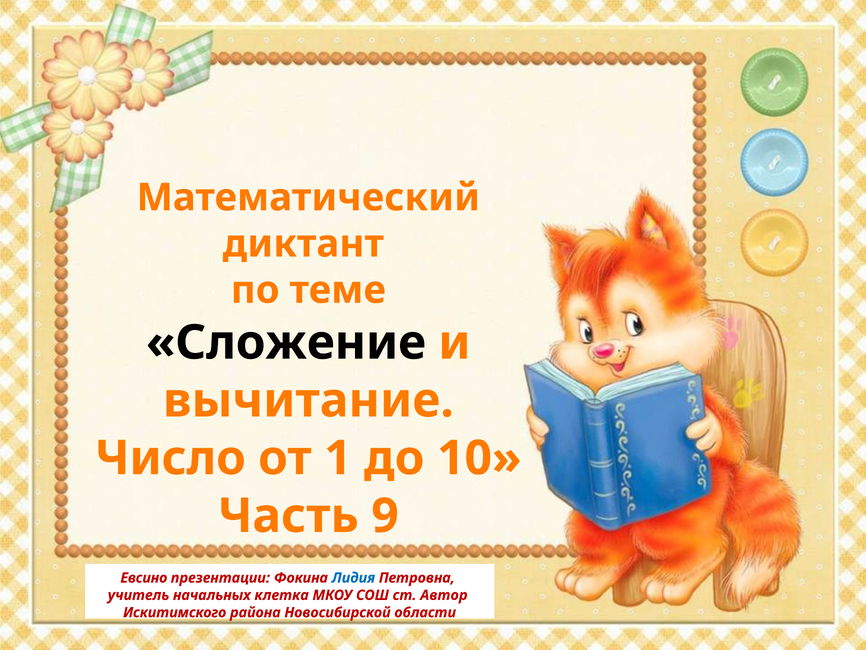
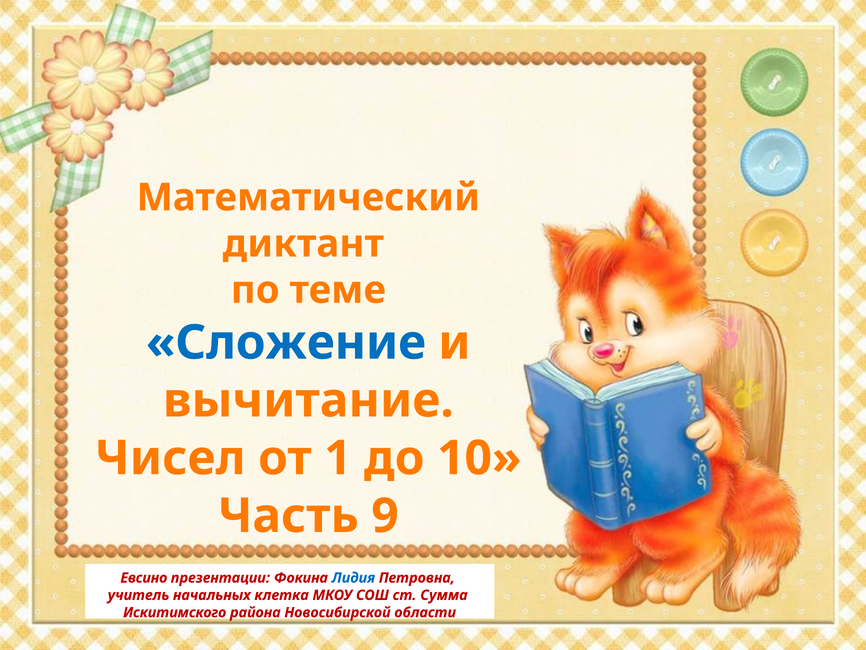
Сложение colour: black -> blue (286, 343)
Число: Число -> Чисел (170, 458)
Автор: Автор -> Сумма (444, 595)
